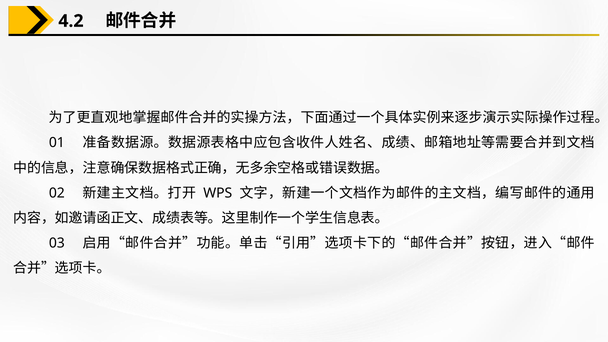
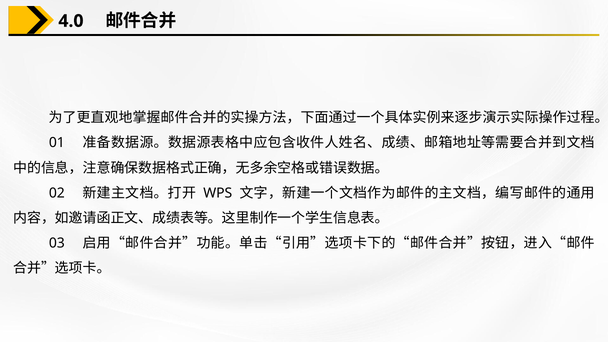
4.2: 4.2 -> 4.0 (71, 21)
